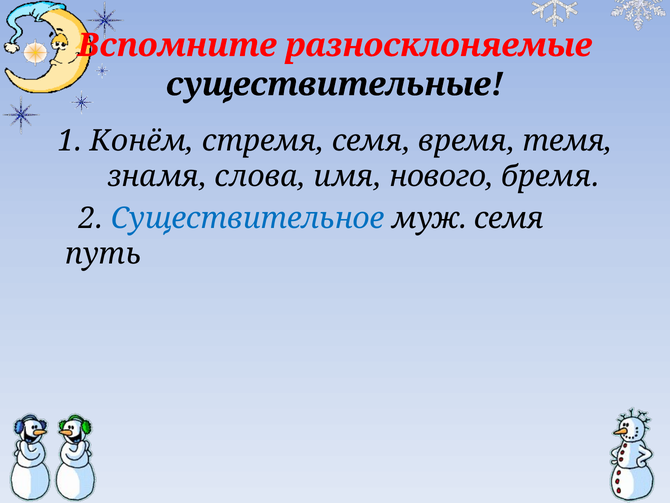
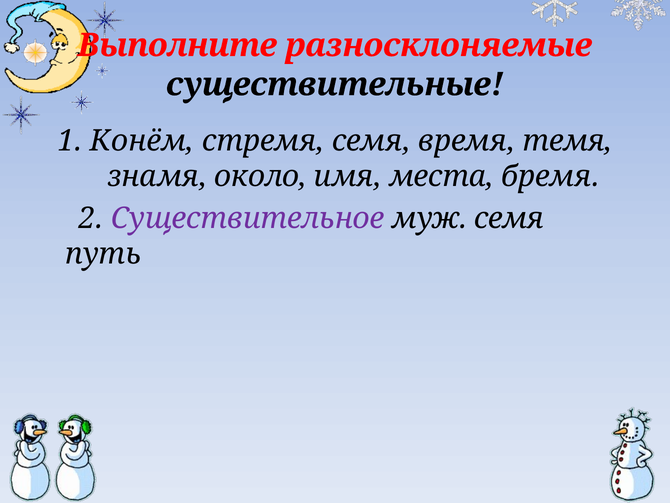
Вспомните: Вспомните -> Выполните (177, 45)
слова: слова -> около (261, 176)
нового: нового -> места (442, 176)
Существительное colour: blue -> purple (248, 218)
